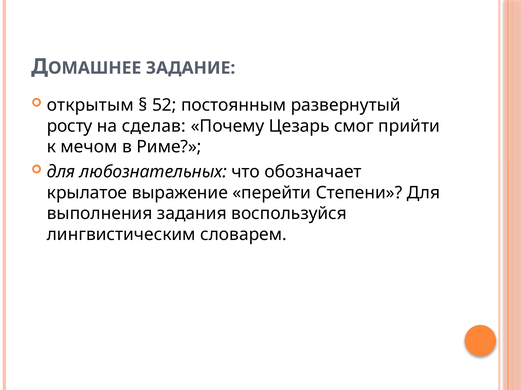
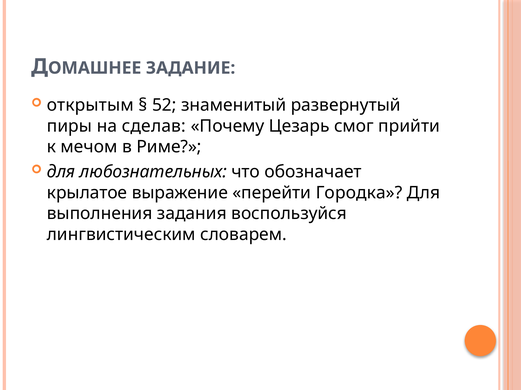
постоянным: постоянным -> знаменитый (234, 105)
росту: росту -> пиры (69, 126)
Степени: Степени -> Городка (359, 193)
